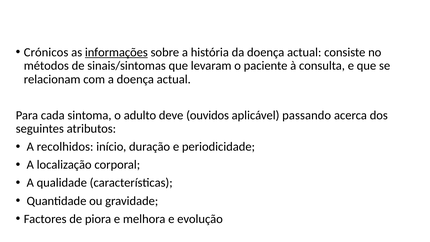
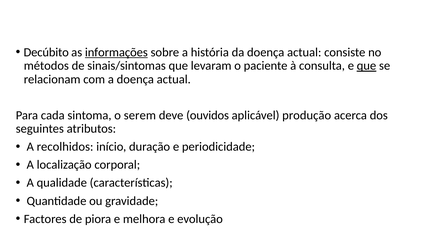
Crónicos: Crónicos -> Decúbito (46, 52)
que underline: none -> present (367, 66)
adulto: adulto -> serem (140, 115)
passando: passando -> produção (307, 115)
